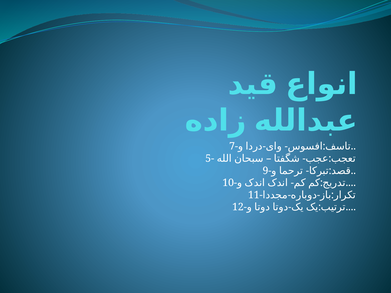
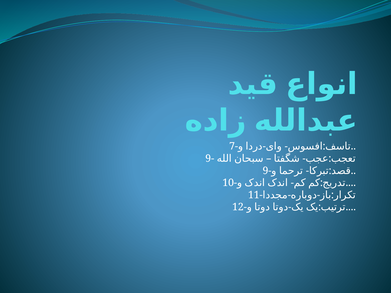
5-: 5- -> 9- (210, 159)
